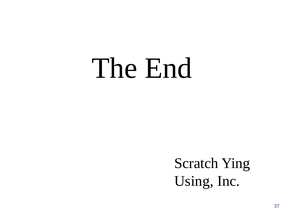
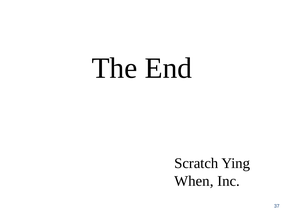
Using: Using -> When (194, 181)
